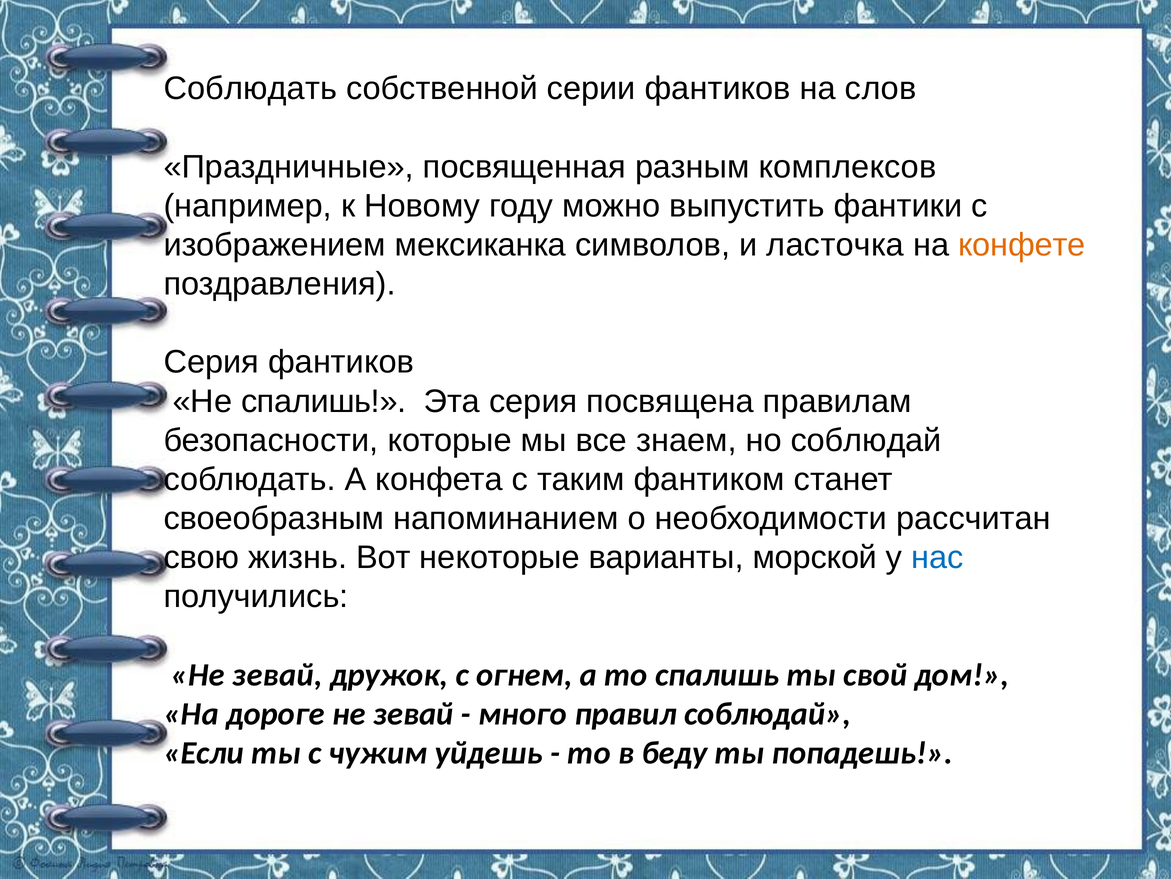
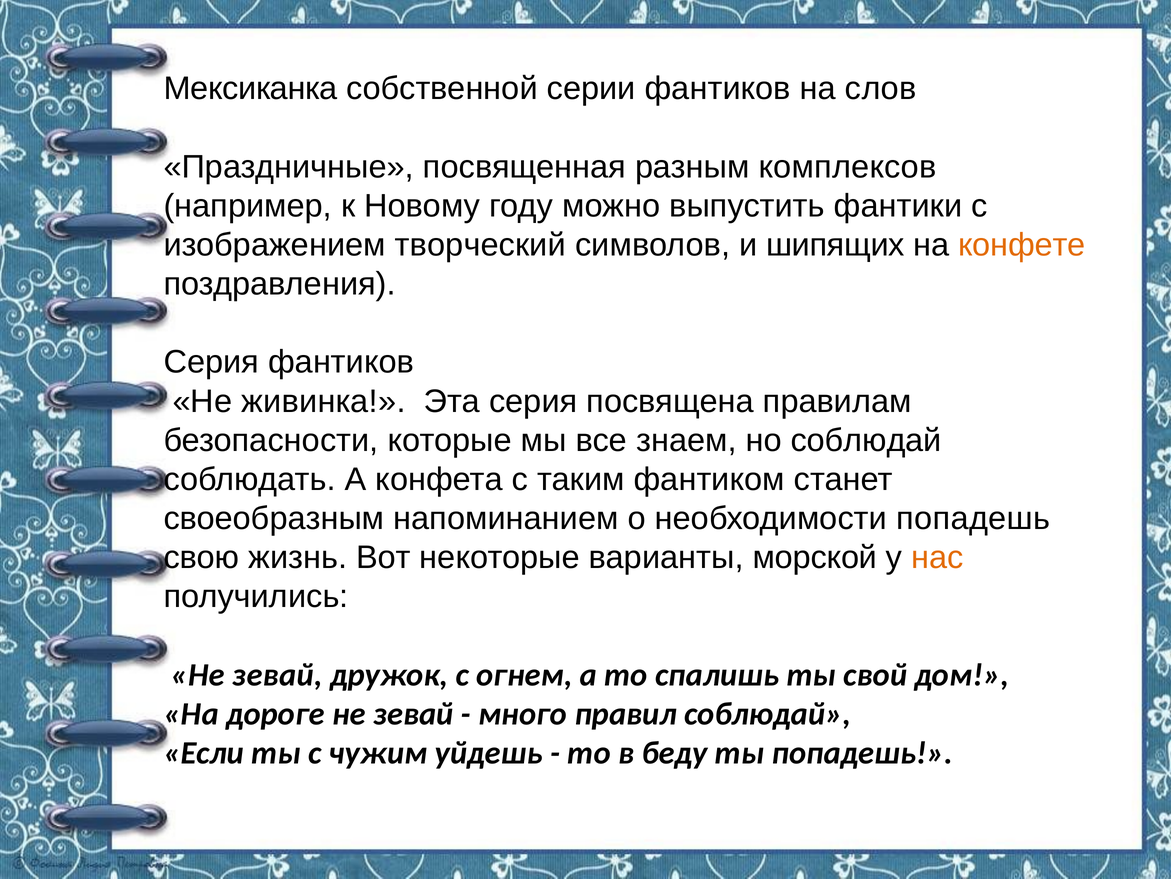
Соблюдать: Соблюдать -> Мексиканка (251, 89)
мексиканка: мексиканка -> творческий (480, 245)
ласточка: ласточка -> шипящих (835, 245)
Не спалишь: спалишь -> живинка (323, 401)
необходимости рассчитан: рассчитан -> попадешь (973, 518)
нас colour: blue -> orange (937, 557)
